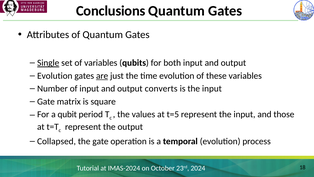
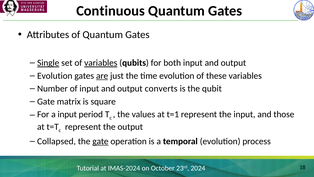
Conclusions: Conclusions -> Continuous (111, 11)
variables underline: none -> present (101, 63)
is the input: input -> qubit (212, 89)
a qubit: qubit -> input (67, 114)
t=5: t=5 -> t=1 (173, 114)
gate underline: none -> present (100, 141)
